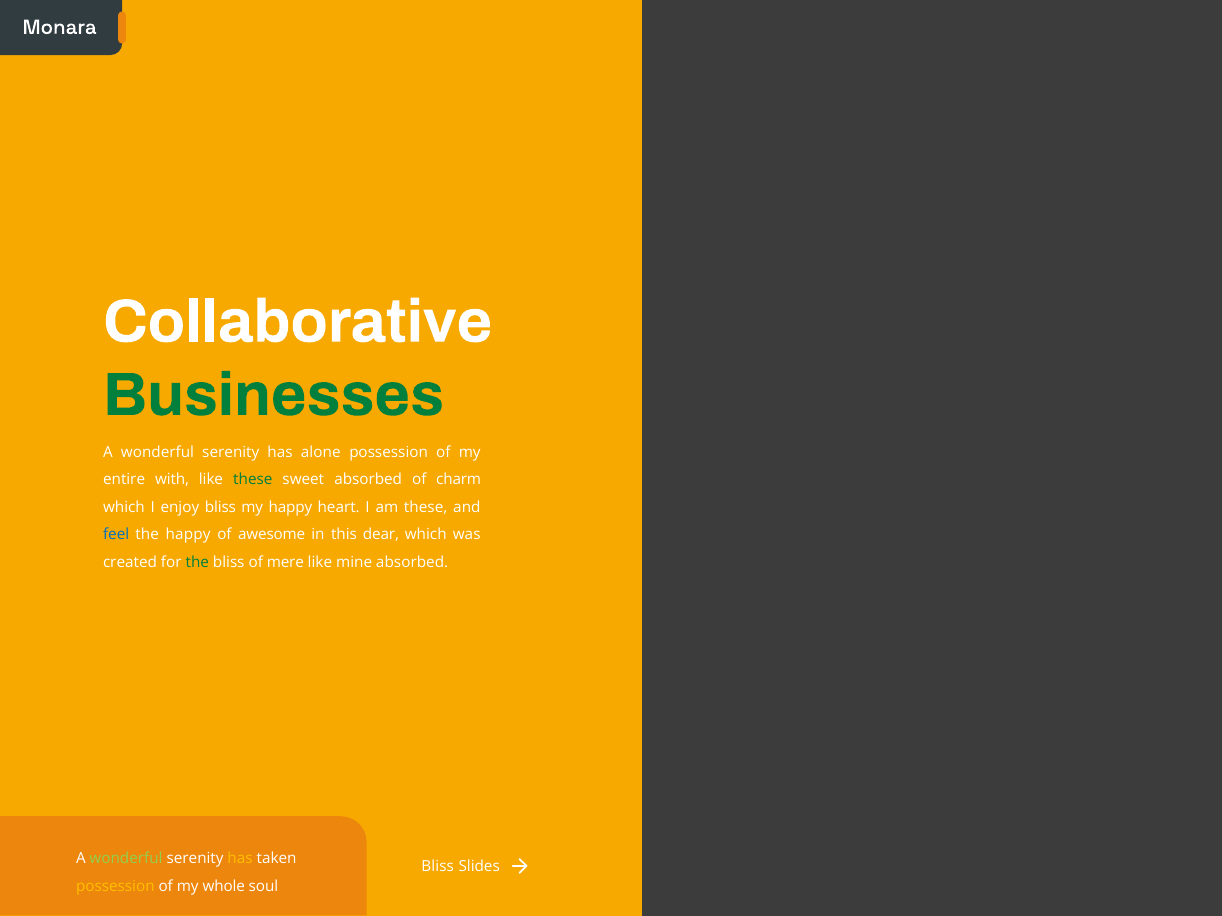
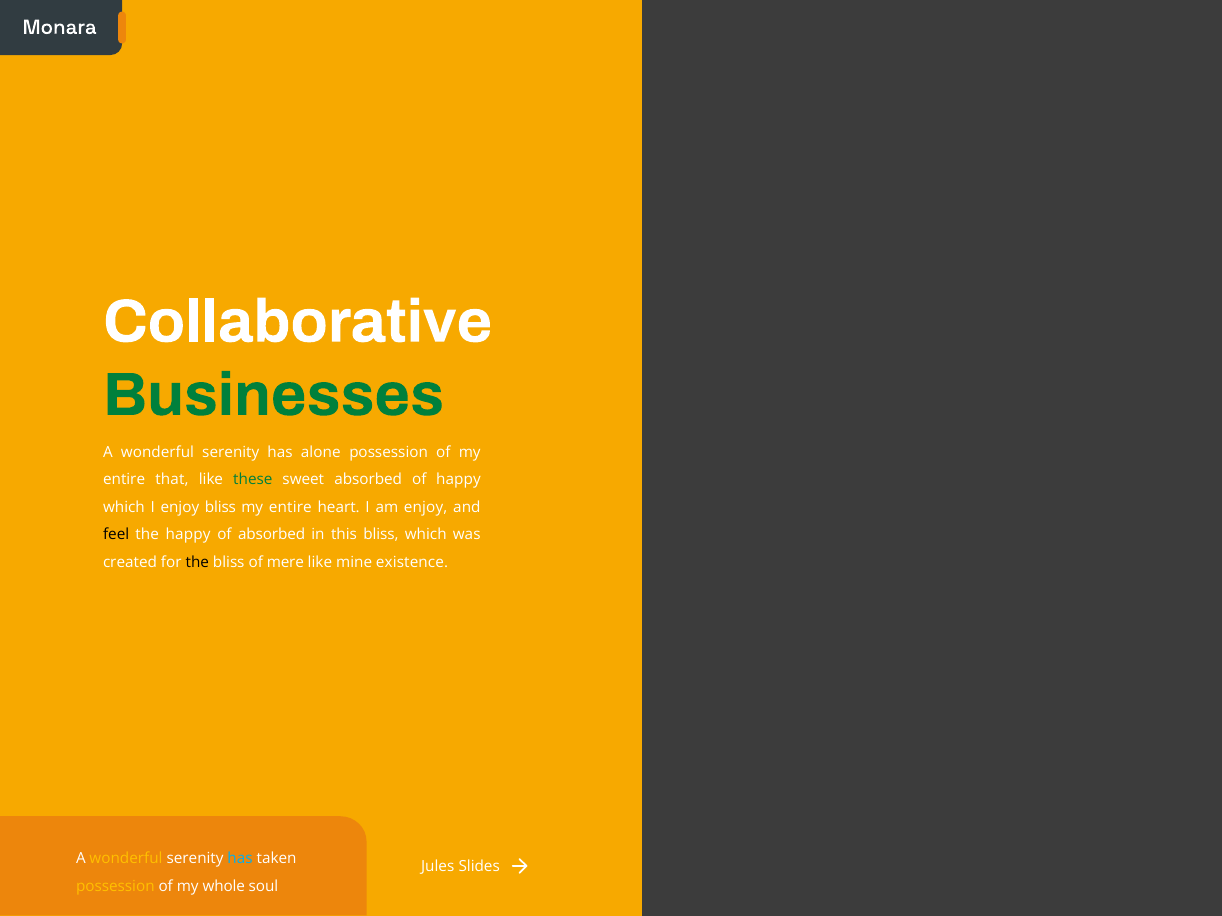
with: with -> that (172, 480)
of charm: charm -> happy (458, 480)
happy: happy -> entire (290, 508)
am these: these -> enjoy (426, 508)
feel colour: blue -> black (116, 535)
of awesome: awesome -> absorbed (272, 535)
this dear: dear -> bliss (381, 535)
the colour: green -> black (197, 563)
mine absorbed: absorbed -> existence (412, 563)
wonderful colour: light green -> yellow (126, 859)
has colour: yellow -> light blue (240, 859)
Bliss: Bliss -> Jules (438, 867)
